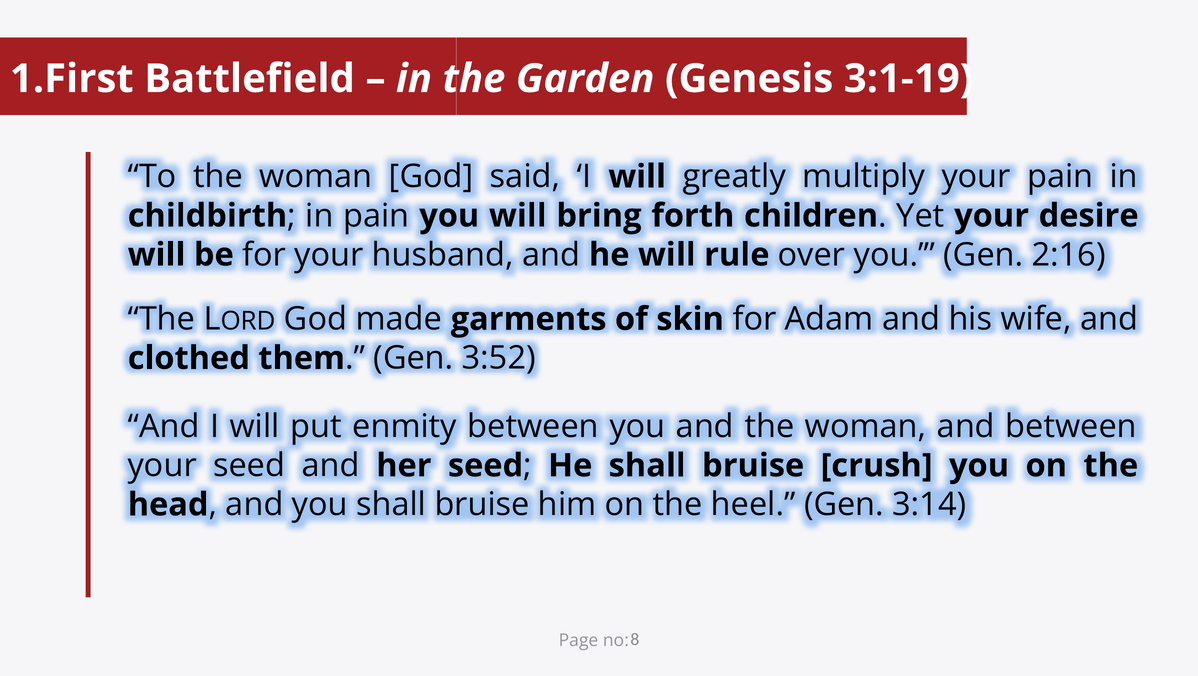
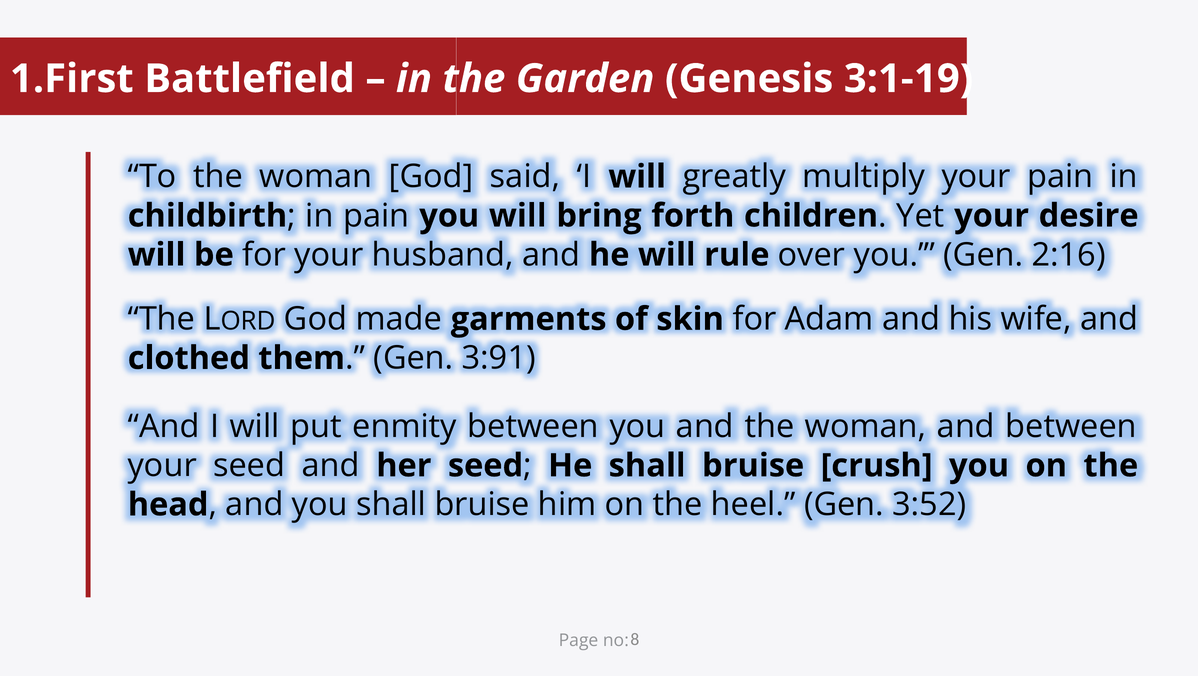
3:52: 3:52 -> 3:91 (499, 358)
3:14: 3:14 -> 3:52 (929, 504)
